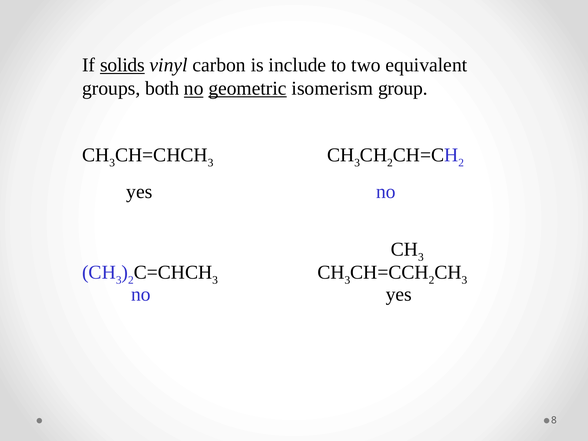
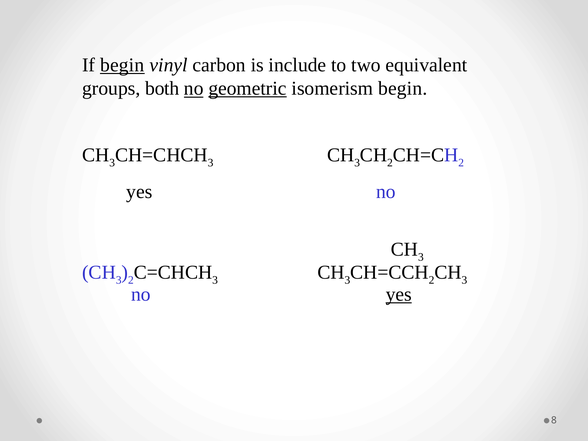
If solids: solids -> begin (122, 65)
isomerism group: group -> begin (403, 88)
yes underline: none -> present (399, 294)
